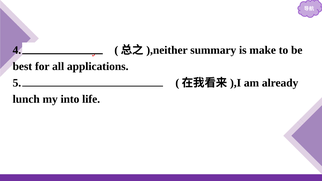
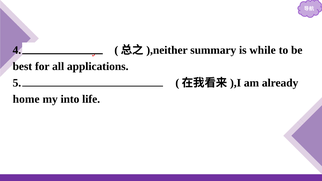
make: make -> while (263, 50)
lunch: lunch -> home (26, 99)
